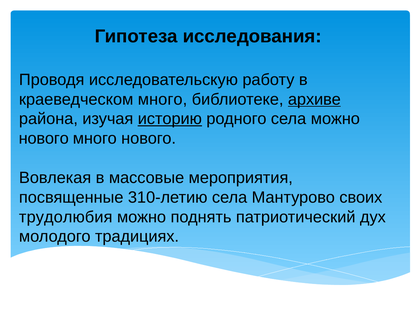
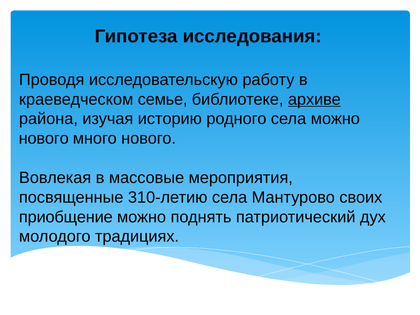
краеведческом много: много -> семье (163, 99)
историю underline: present -> none (170, 119)
трудолюбия: трудолюбия -> приобщение (66, 217)
